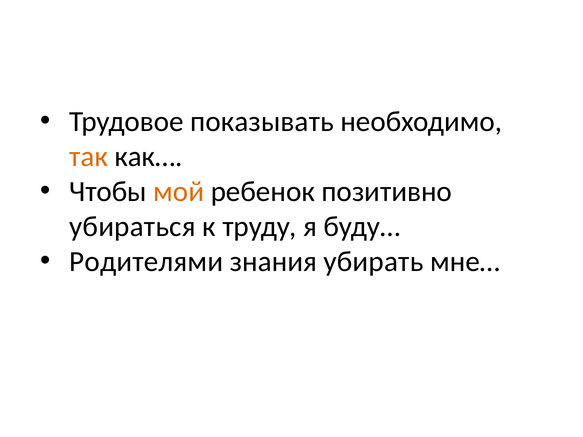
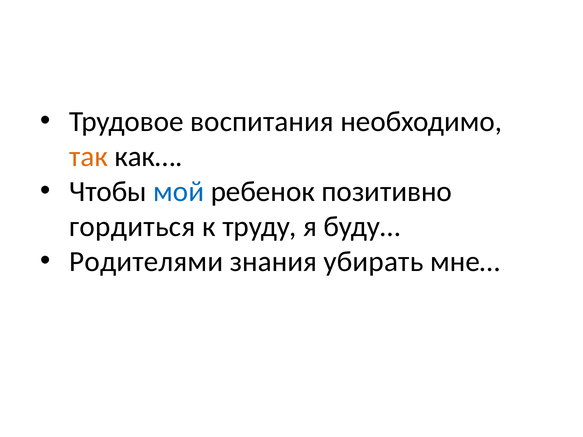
показывать: показывать -> воспитания (262, 122)
мой colour: orange -> blue (179, 192)
убираться: убираться -> гордиться (132, 227)
